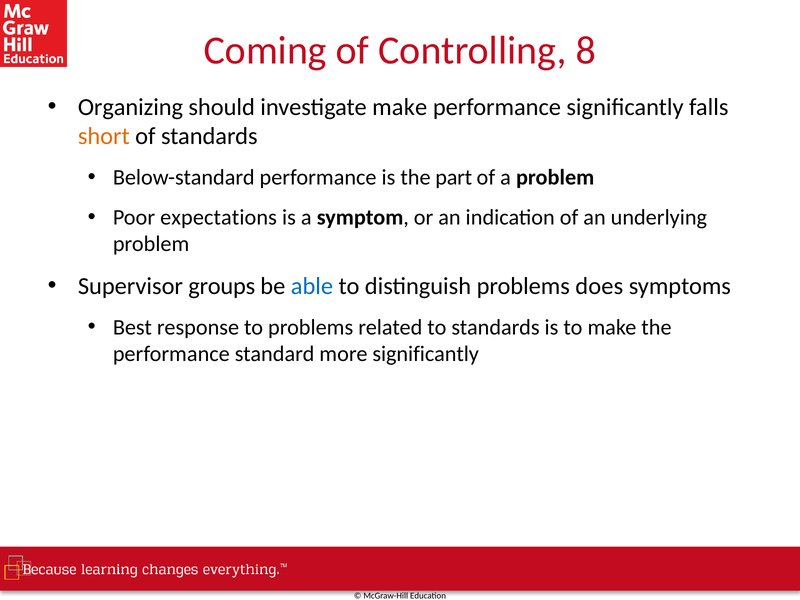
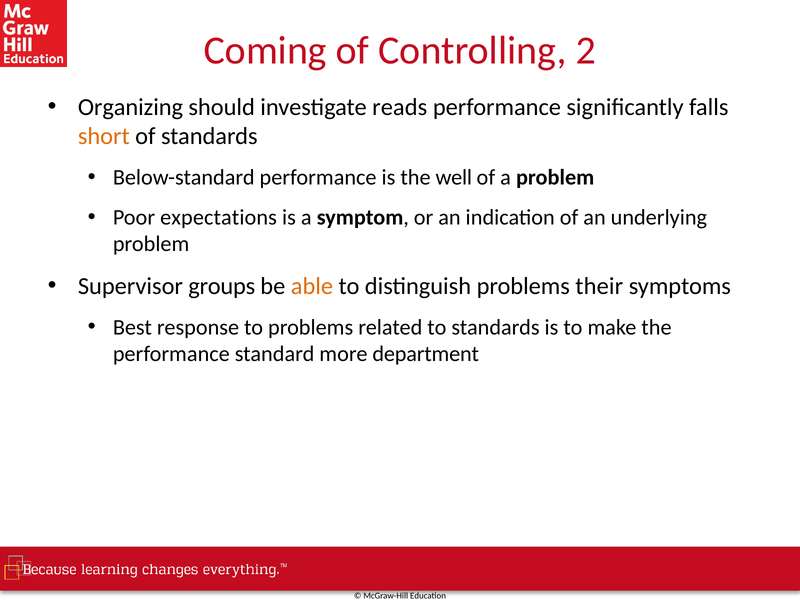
8: 8 -> 2 (586, 51)
investigate make: make -> reads (400, 107)
part: part -> well (454, 177)
able colour: blue -> orange (312, 286)
does: does -> their (599, 286)
more significantly: significantly -> department (426, 354)
